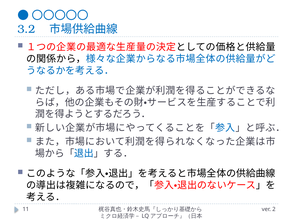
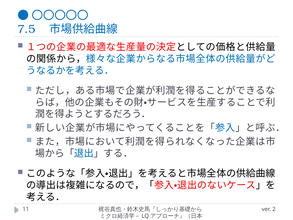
3.2: 3.2 -> 7.5 (26, 29)
